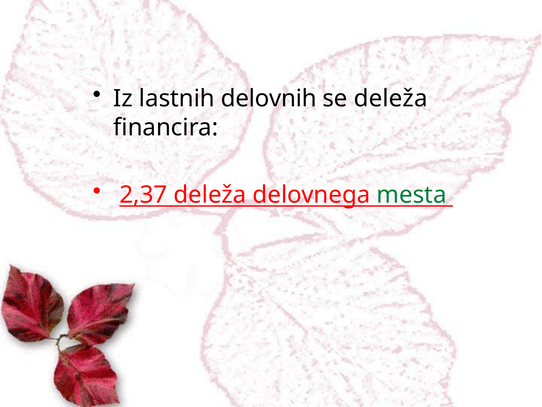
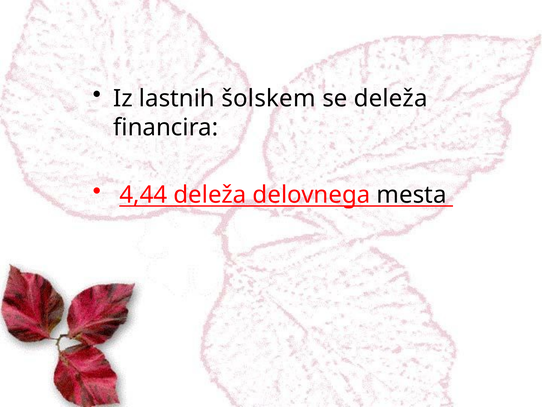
delovnih: delovnih -> šolskem (269, 98)
2,37: 2,37 -> 4,44 (143, 195)
mesta colour: green -> black (412, 195)
